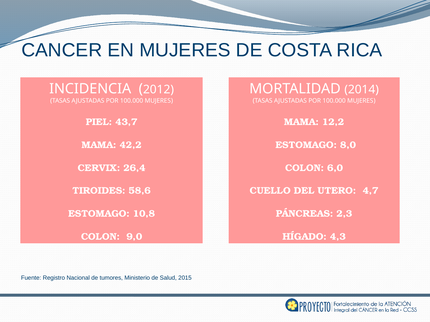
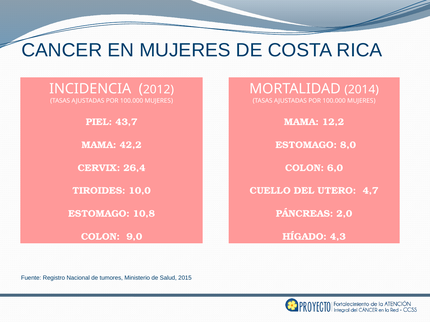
58,6: 58,6 -> 10,0 (140, 191)
2,3: 2,3 -> 2,0 (344, 214)
